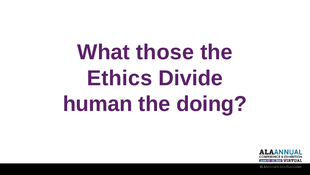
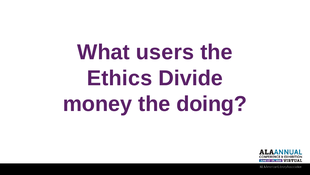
those: those -> users (165, 52)
human: human -> money (97, 104)
